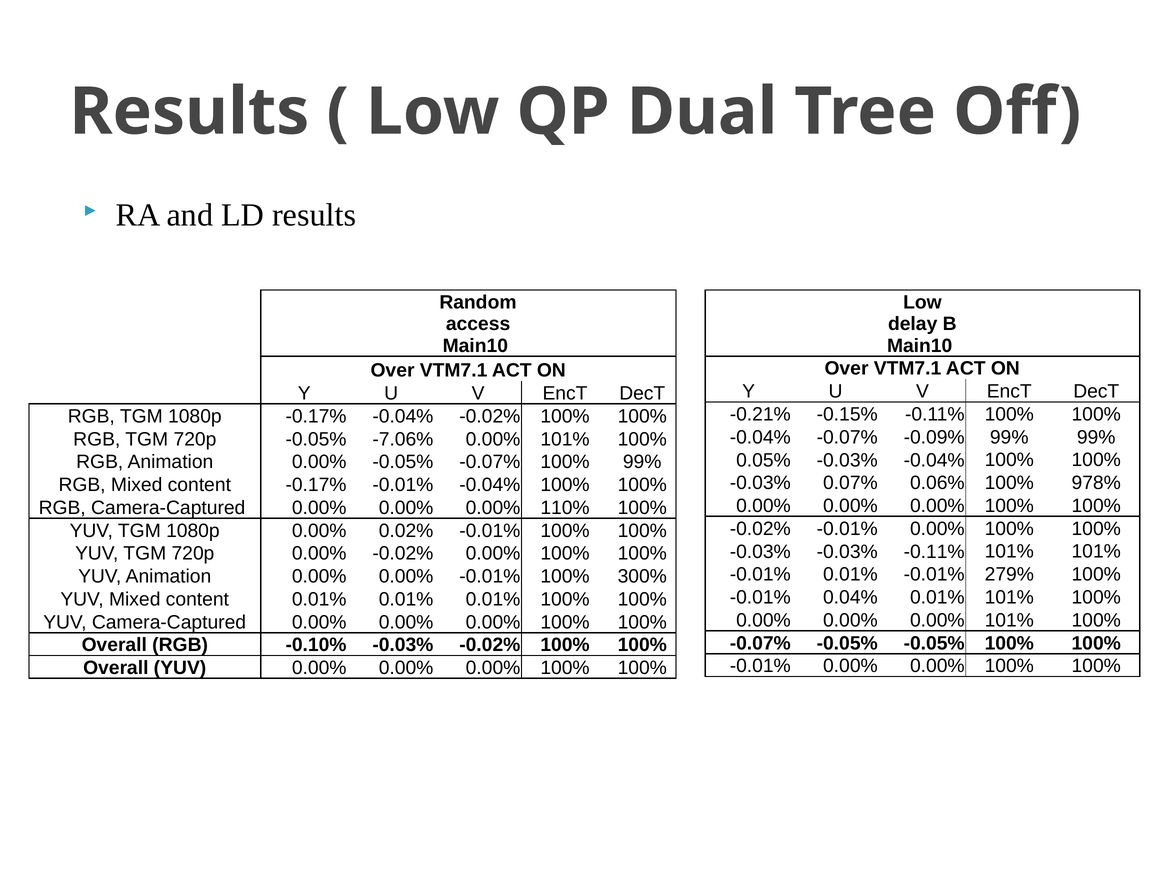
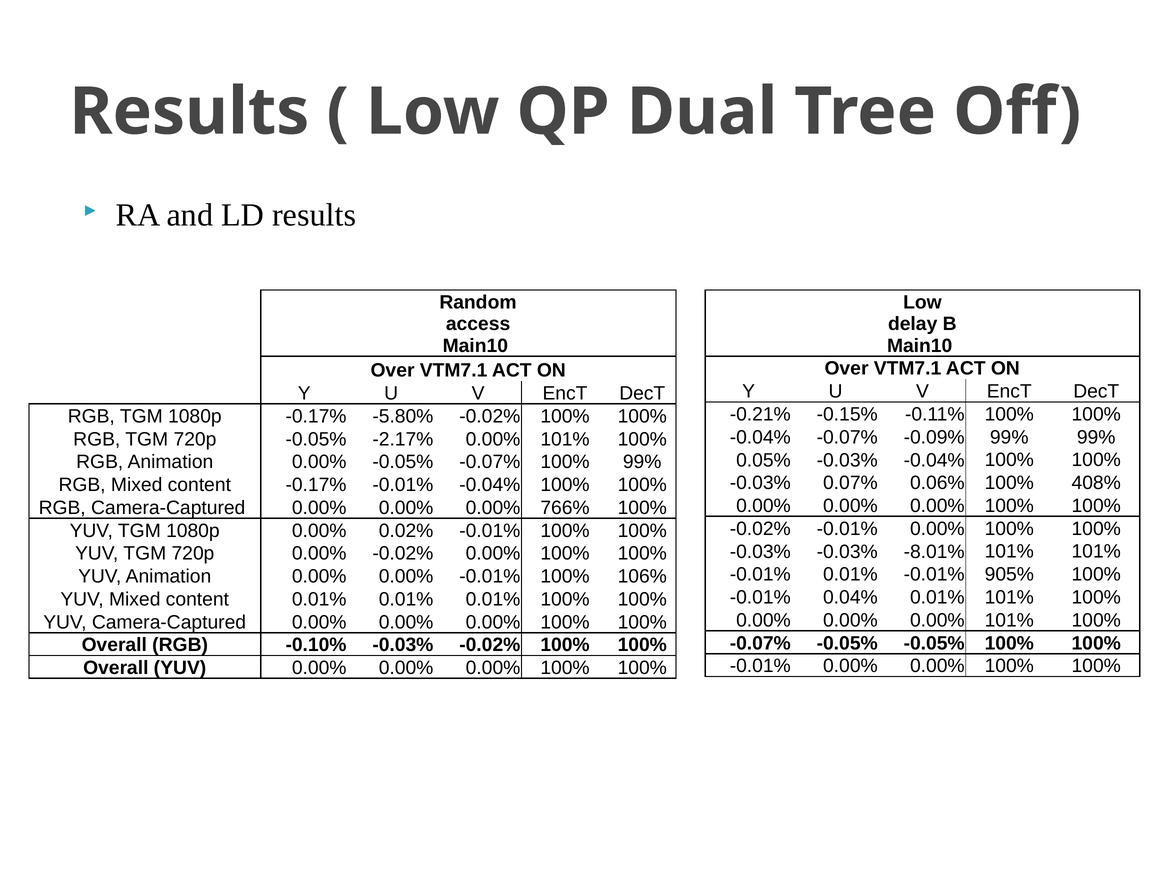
-0.17% -0.04%: -0.04% -> -5.80% (403, 416)
-7.06%: -7.06% -> -2.17% (403, 439)
978%: 978% -> 408% (1096, 483)
110%: 110% -> 766% (565, 507)
-0.03% -0.11%: -0.11% -> -8.01% (934, 551)
279%: 279% -> 905% (1009, 574)
300%: 300% -> 106% (642, 576)
